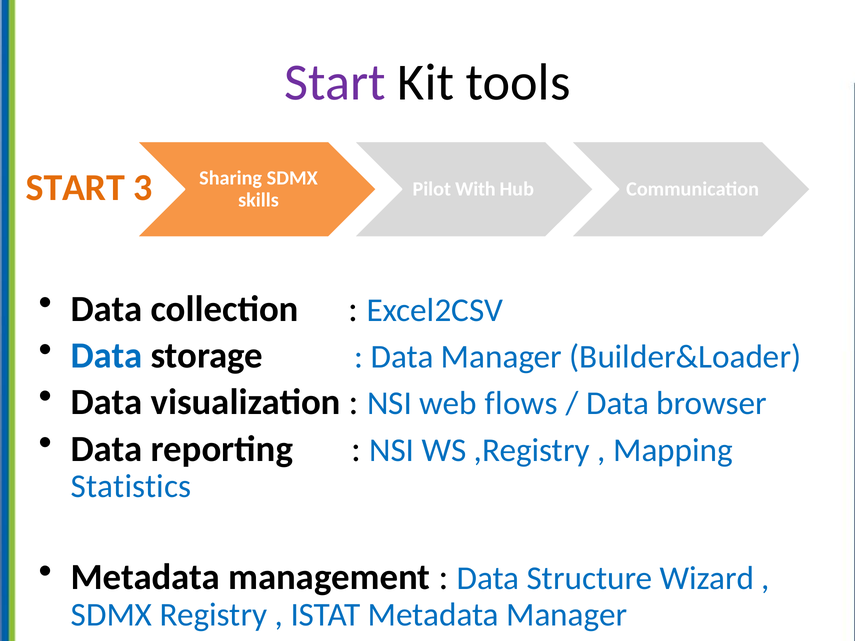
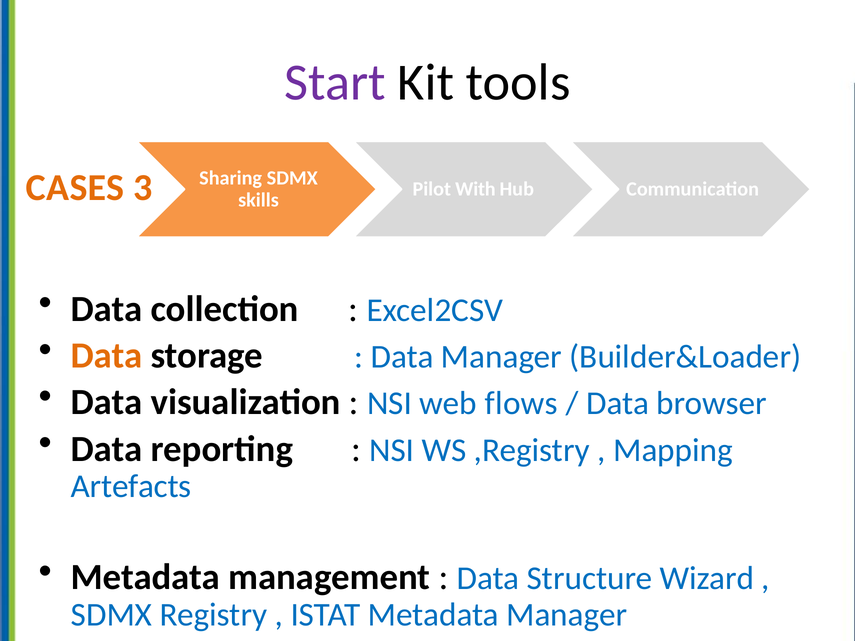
START: START -> CASES (75, 188)
Data colour: blue -> orange (107, 356)
Statistics: Statistics -> Artefacts (131, 486)
